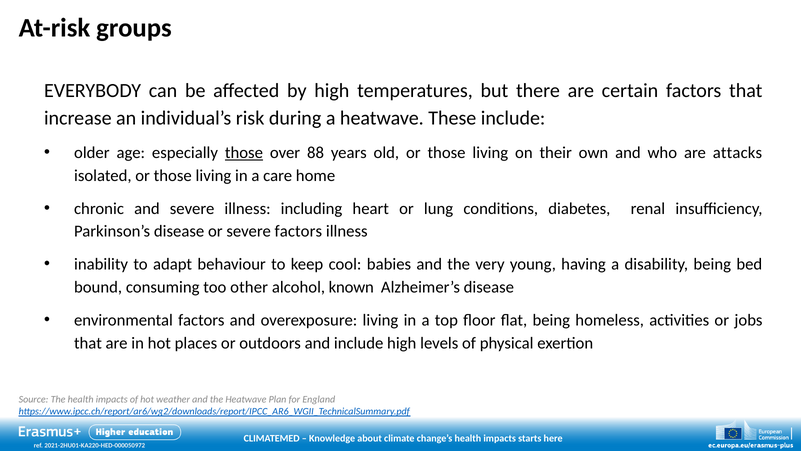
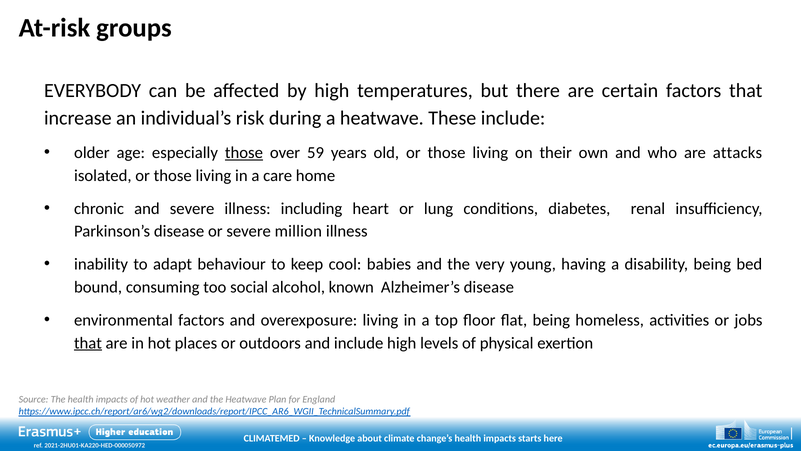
88: 88 -> 59 (316, 153)
severe factors: factors -> million (298, 231)
other: other -> social (249, 287)
that underline: none -> present (88, 343)
